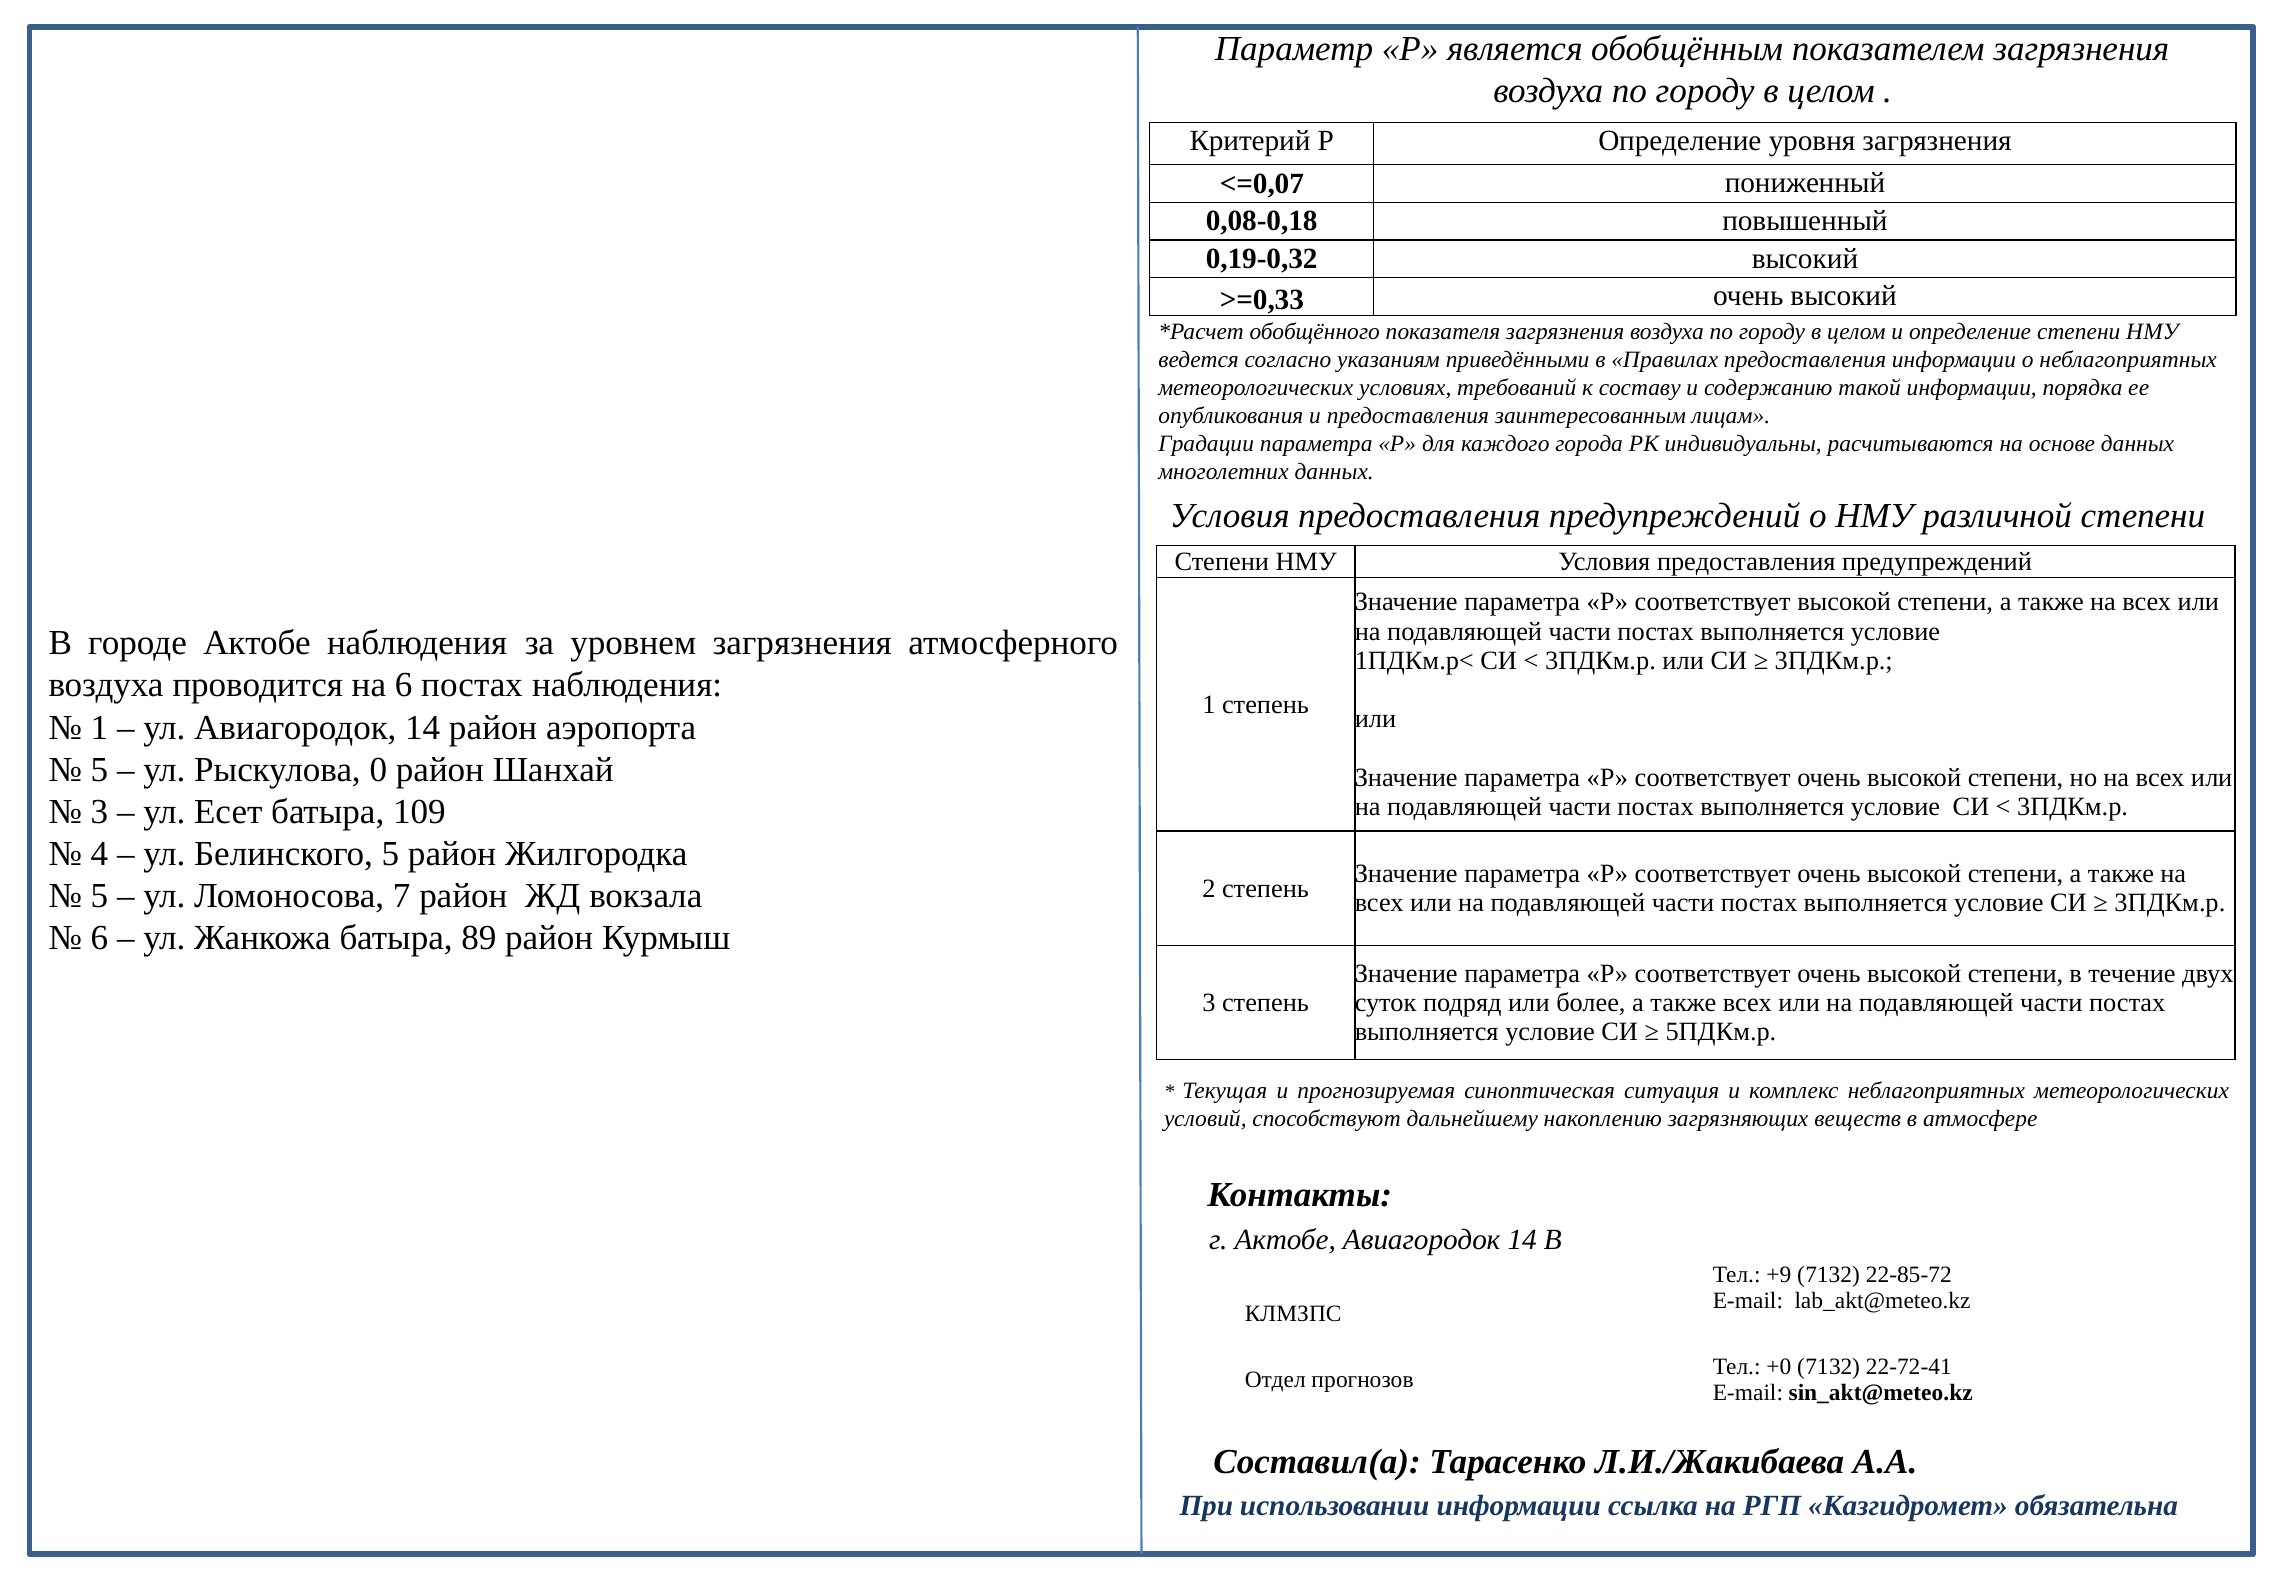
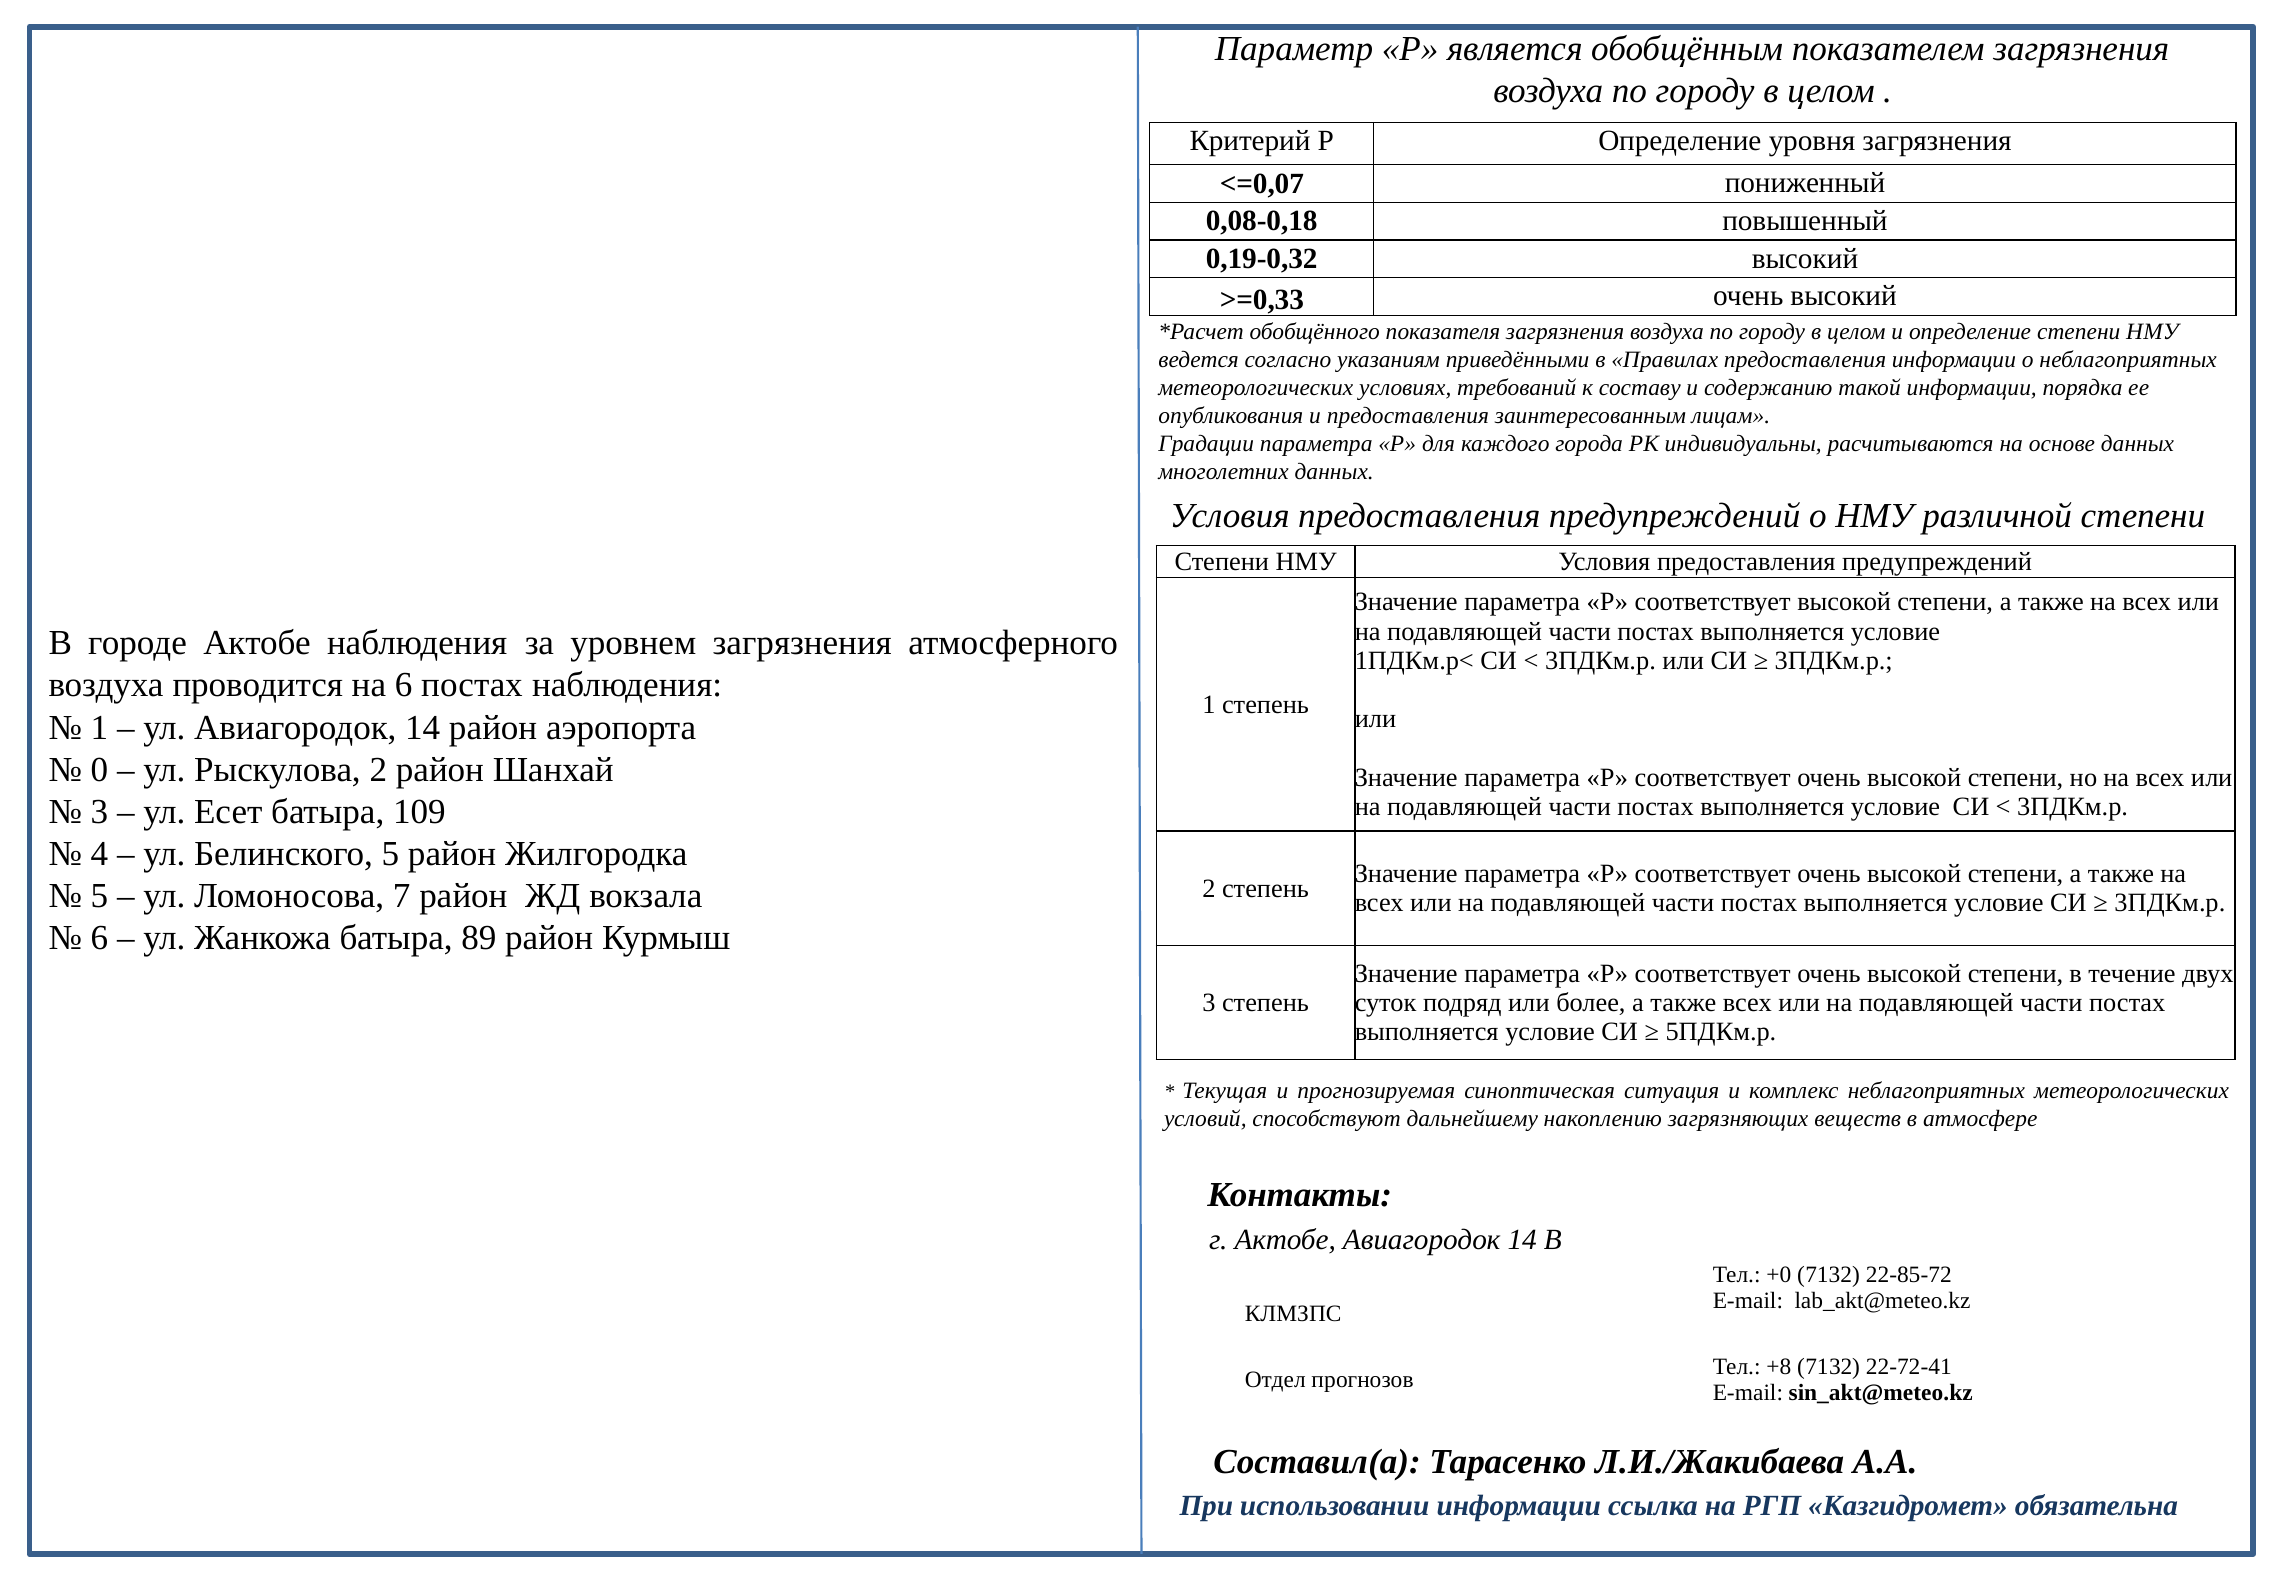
5: 5 -> 0 (99, 769)
Рыскулова 0: 0 -> 2 (378, 769)
+9: +9 -> +0 (1779, 1275)
+0: +0 -> +8 (1779, 1366)
